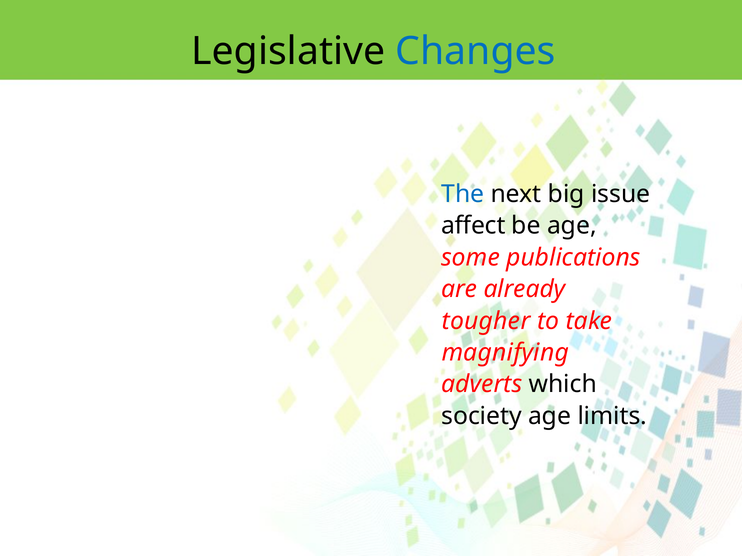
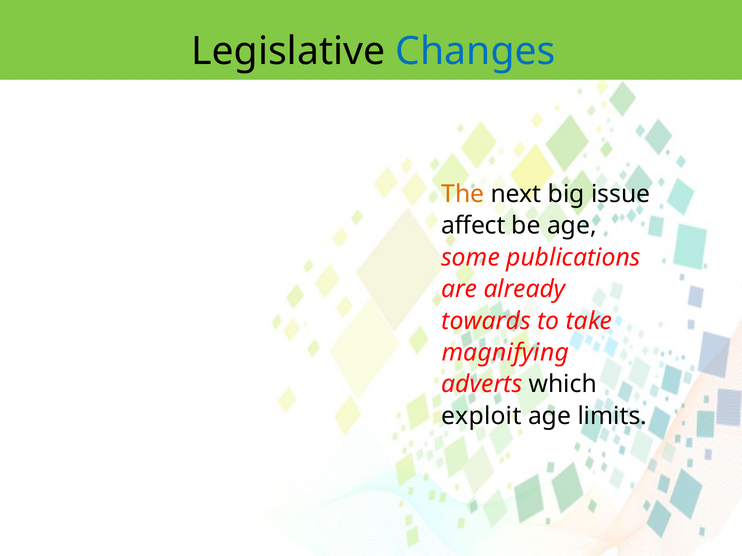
The colour: blue -> orange (463, 194)
tougher: tougher -> towards (486, 321)
society: society -> exploit (481, 416)
